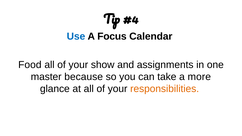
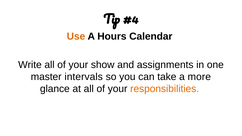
Use colour: blue -> orange (76, 37)
Focus: Focus -> Hours (112, 37)
Food: Food -> Write (30, 65)
because: because -> intervals (84, 77)
